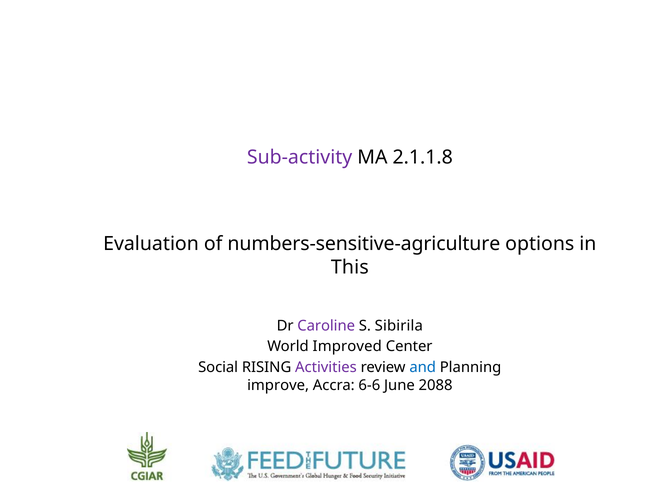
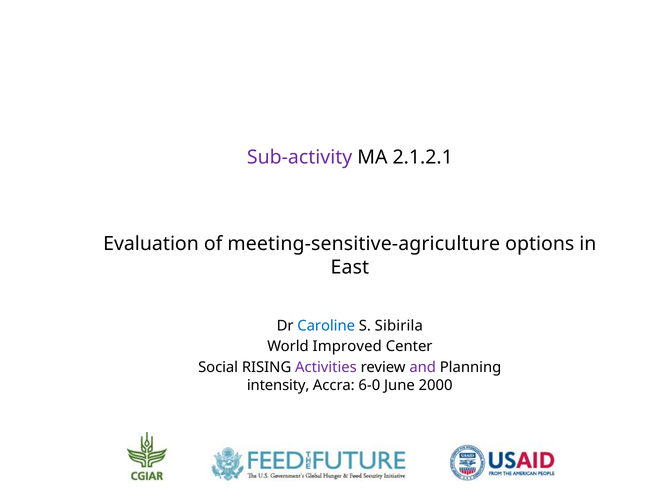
2.1.1.8: 2.1.1.8 -> 2.1.2.1 (423, 157)
numbers-sensitive-agriculture: numbers-sensitive-agriculture -> meeting-sensitive-agriculture (364, 243)
This: This -> East (350, 267)
Caroline colour: purple -> blue (326, 325)
and colour: blue -> purple (423, 367)
improve: improve -> intensity (278, 385)
6-6: 6-6 -> 6-0 (369, 385)
2088: 2088 -> 2000 (436, 385)
